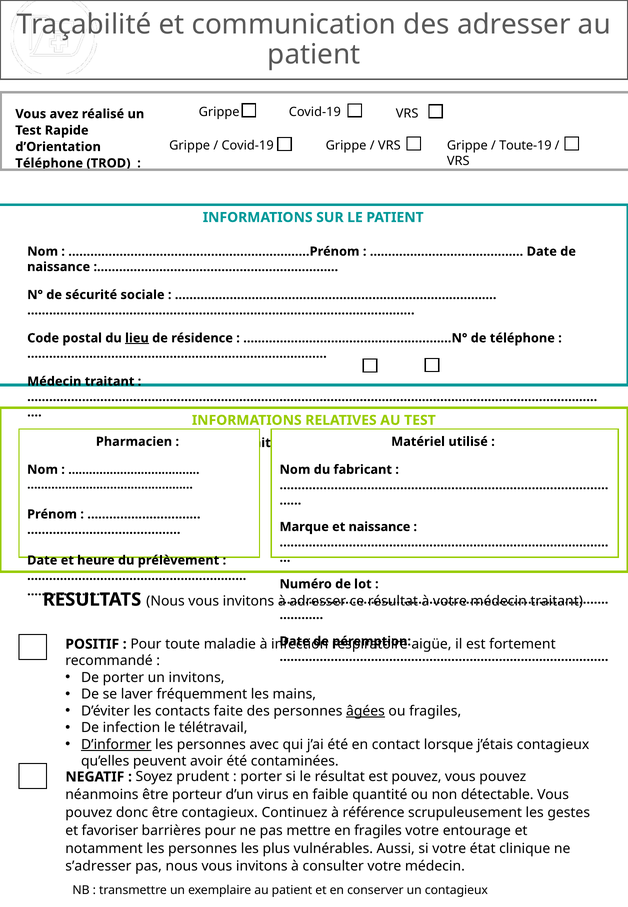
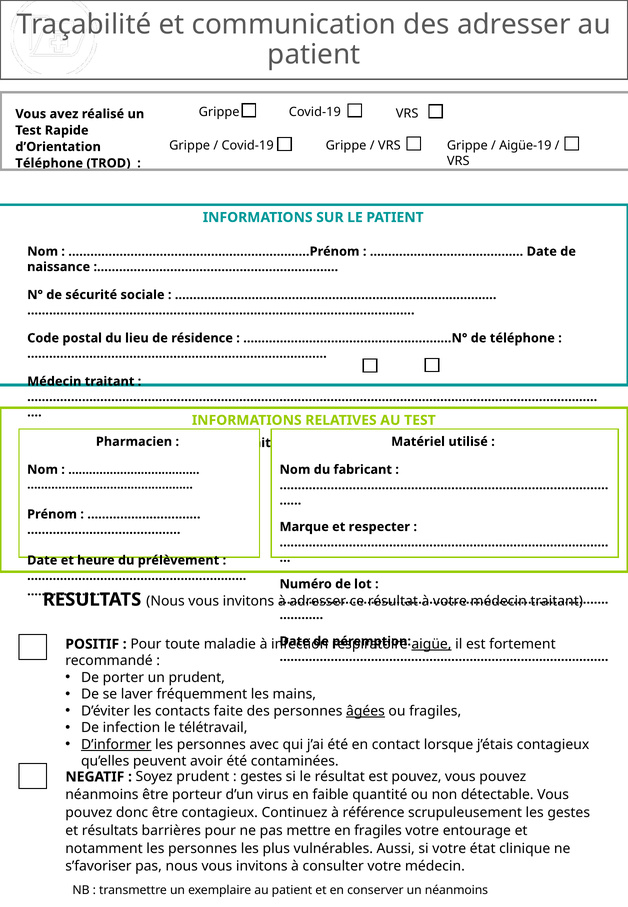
Toute-19: Toute-19 -> Aigüe-19 (525, 146)
lieu underline: present -> none (137, 338)
et naissance: naissance -> respecter (379, 527)
aigüe underline: none -> present (432, 644)
un invitons: invitons -> prudent (197, 678)
porter: porter -> gestes (261, 777)
favoriser: favoriser -> résultats (110, 831)
s’adresser: s’adresser -> s’favoriser (98, 866)
un contagieux: contagieux -> néanmoins (456, 890)
